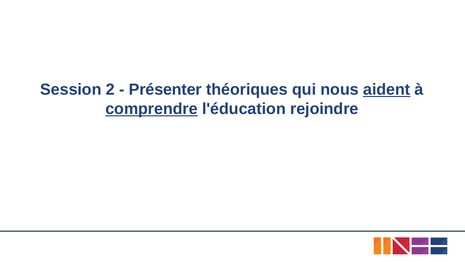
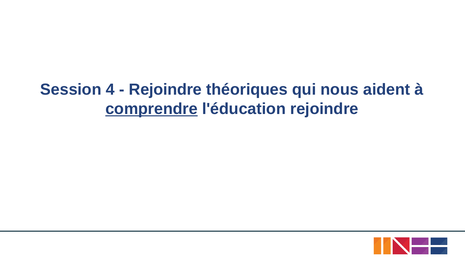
2: 2 -> 4 (110, 90)
Présenter: Présenter -> Rejoindre (165, 90)
aident underline: present -> none (387, 90)
